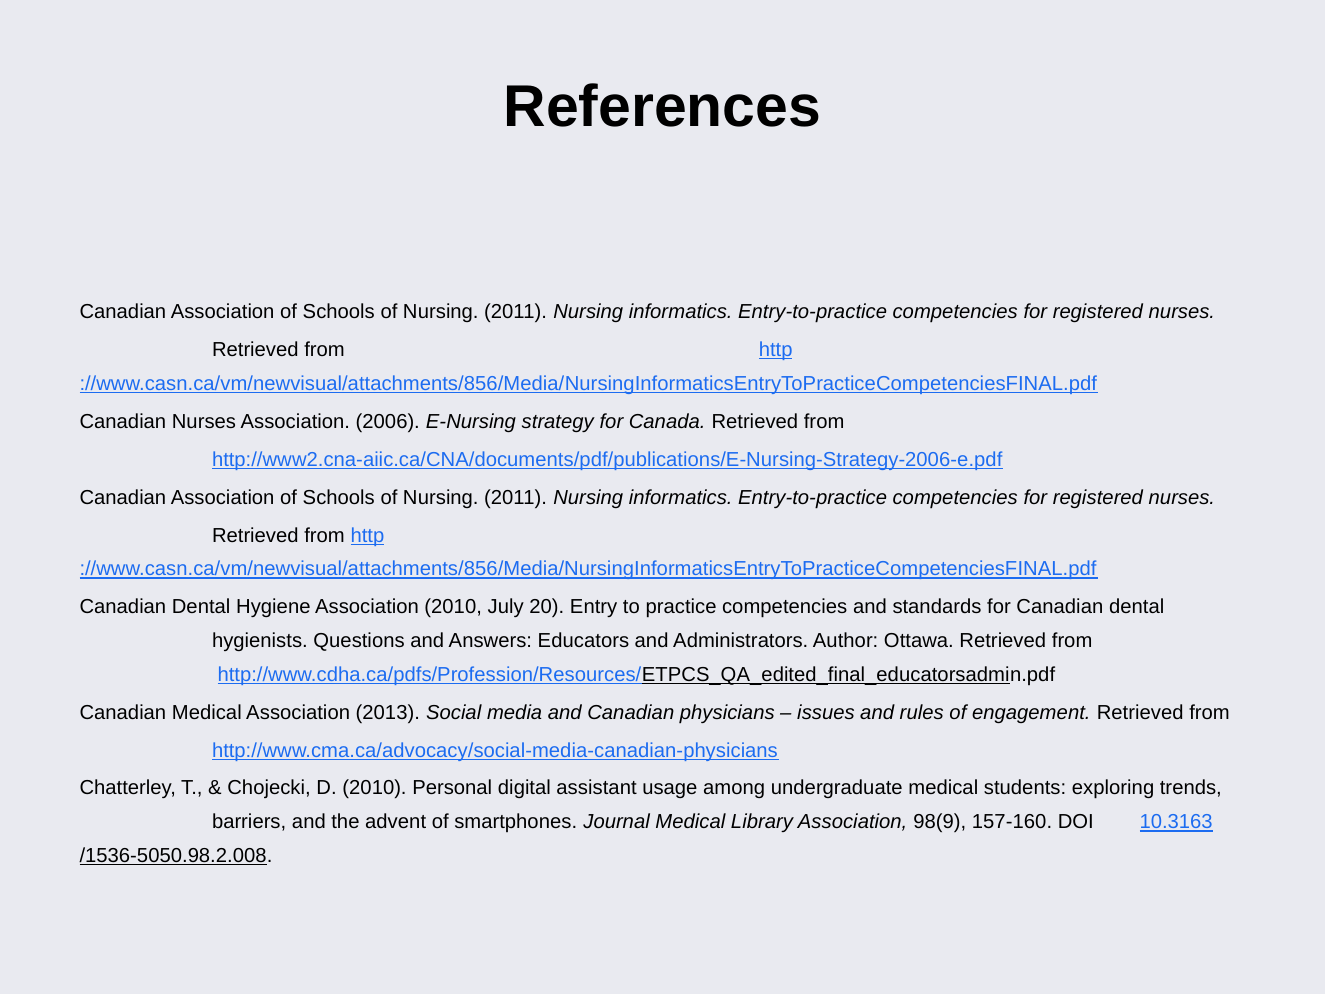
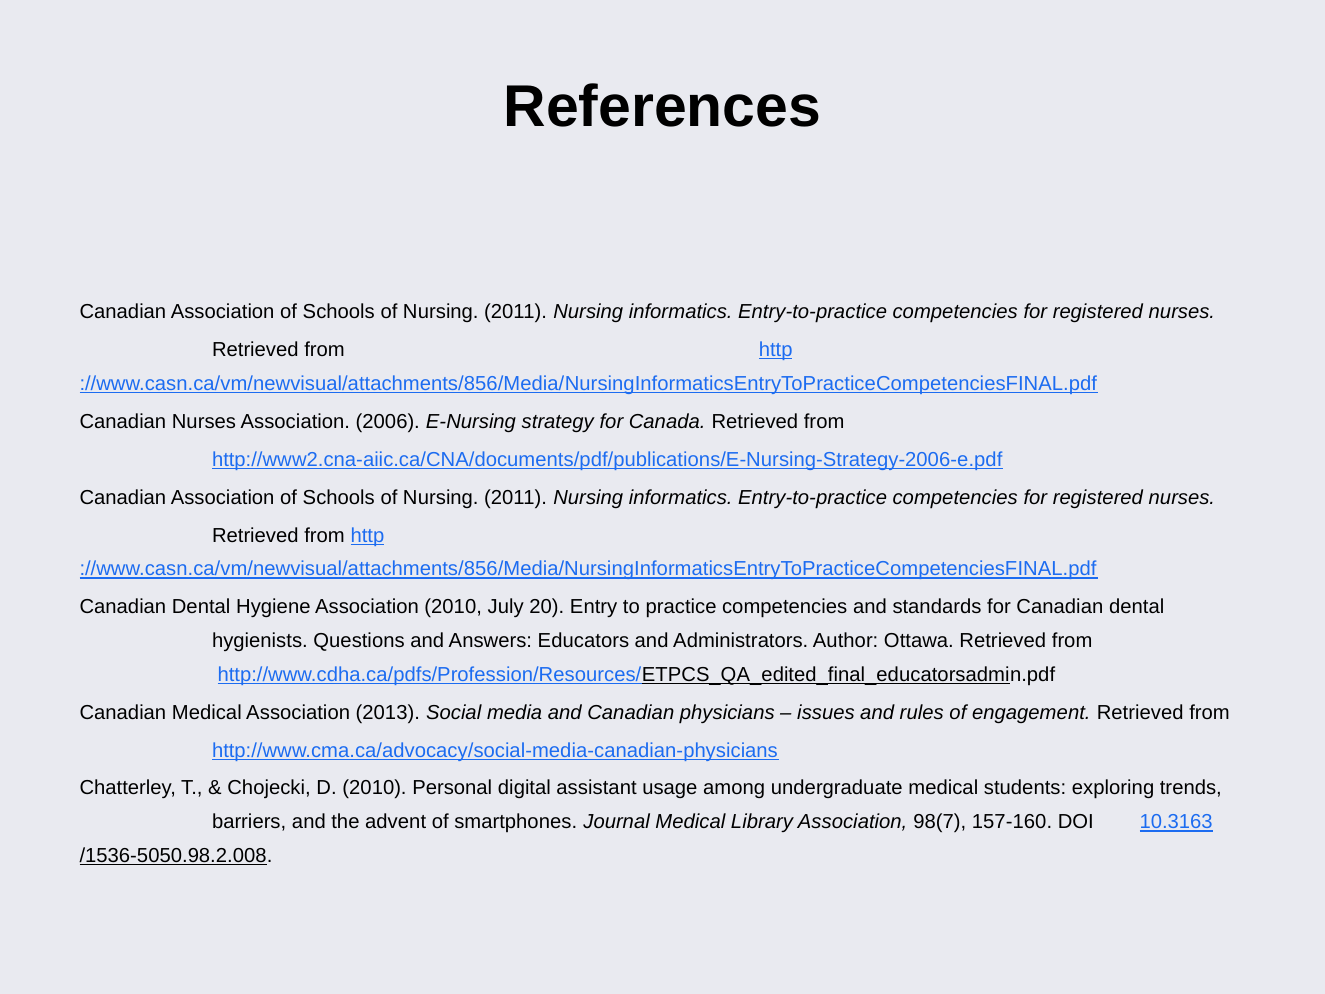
98(9: 98(9 -> 98(7 (940, 822)
